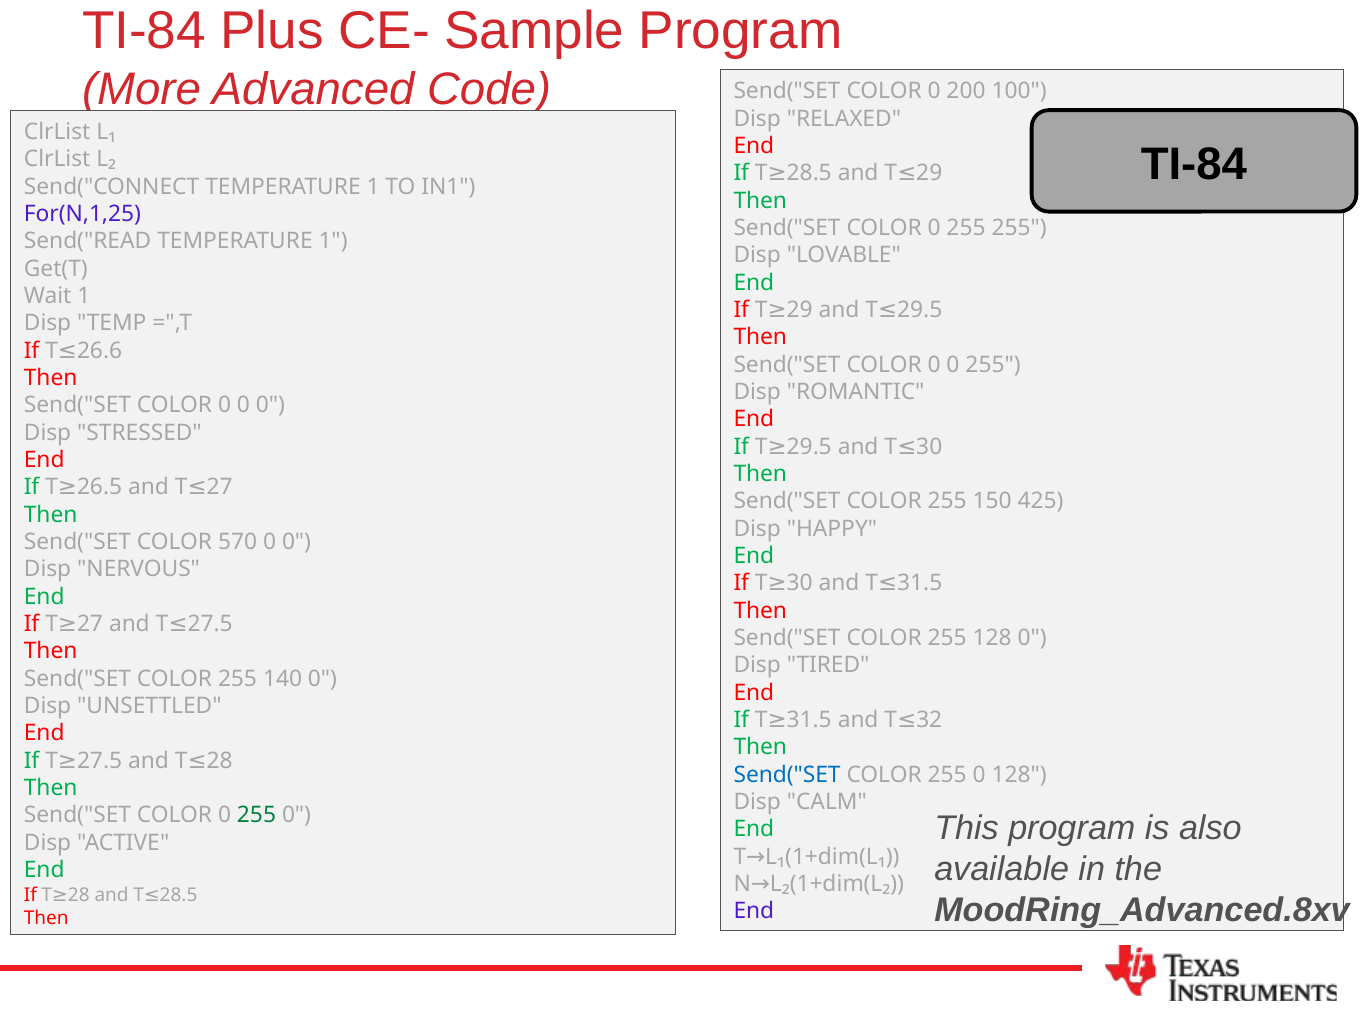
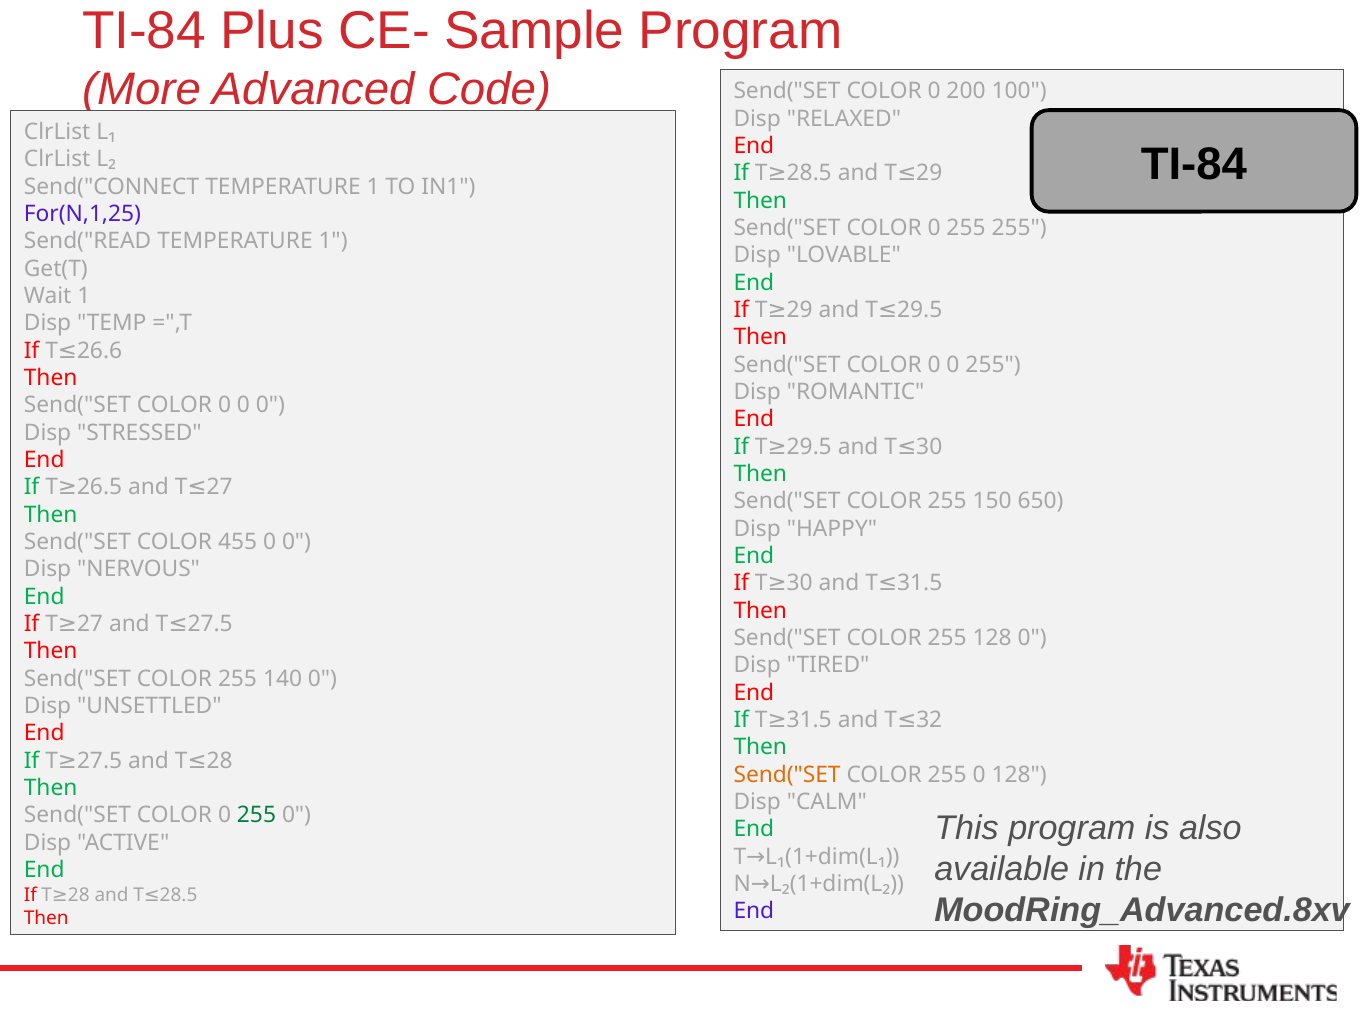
425: 425 -> 650 (1040, 502)
570: 570 -> 455 (238, 542)
Send("SET colour: blue -> orange (787, 775)
